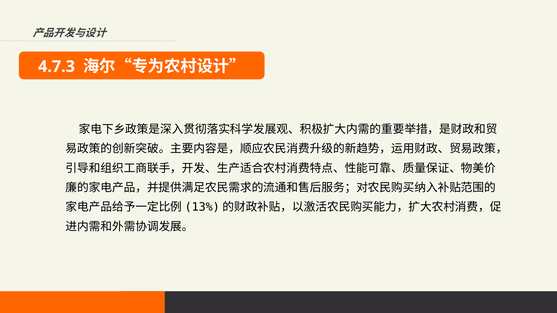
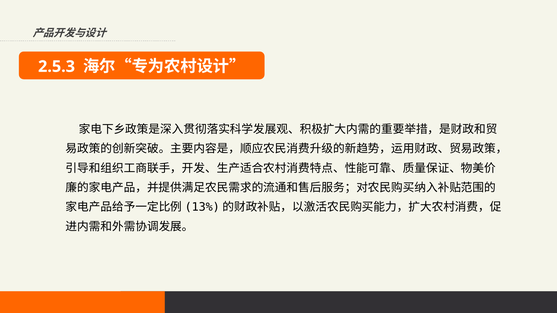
4.7.3: 4.7.3 -> 2.5.3 (57, 67)
